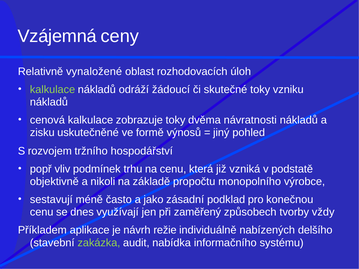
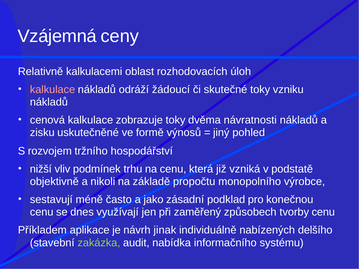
vynaložené: vynaložené -> kalkulacemi (94, 72)
kalkulace colour: light green -> pink (52, 90)
popř: popř -> nižší (41, 169)
tvorby vždy: vždy -> cenu (323, 212)
režie: režie -> jinak (165, 230)
